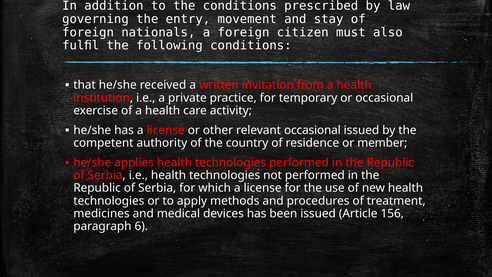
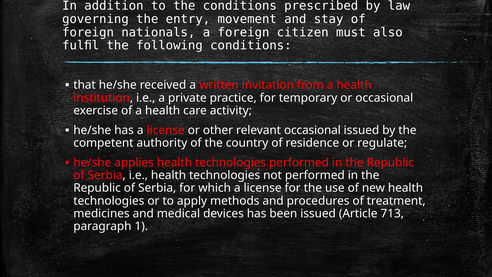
member: member -> regulate (382, 143)
156: 156 -> 713 (392, 213)
6: 6 -> 1 (141, 226)
